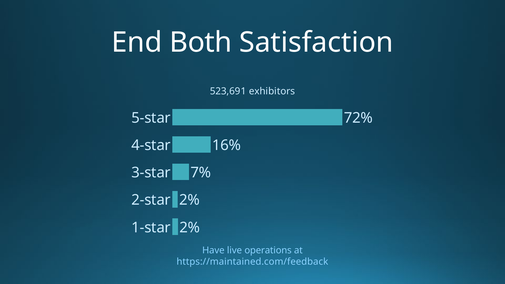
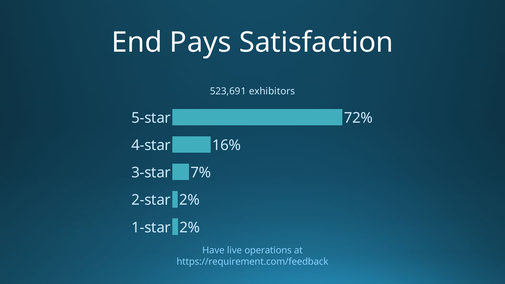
Both: Both -> Pays (201, 42)
https://maintained.com/feedback: https://maintained.com/feedback -> https://requirement.com/feedback (252, 262)
